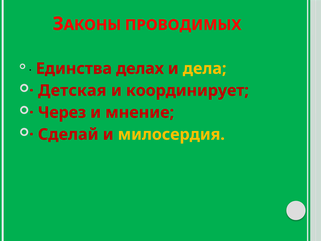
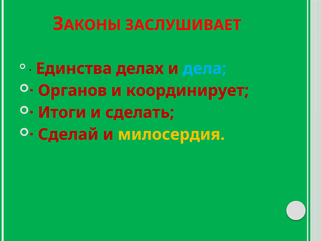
ПРОВОДИМЫХ: ПРОВОДИМЫХ -> ЗАСЛУШИВАЕТ (183, 25)
дела colour: yellow -> light blue (205, 69)
Детская: Детская -> Органов (72, 90)
Через: Через -> Итоги (62, 112)
мнение: мнение -> сделать (140, 112)
